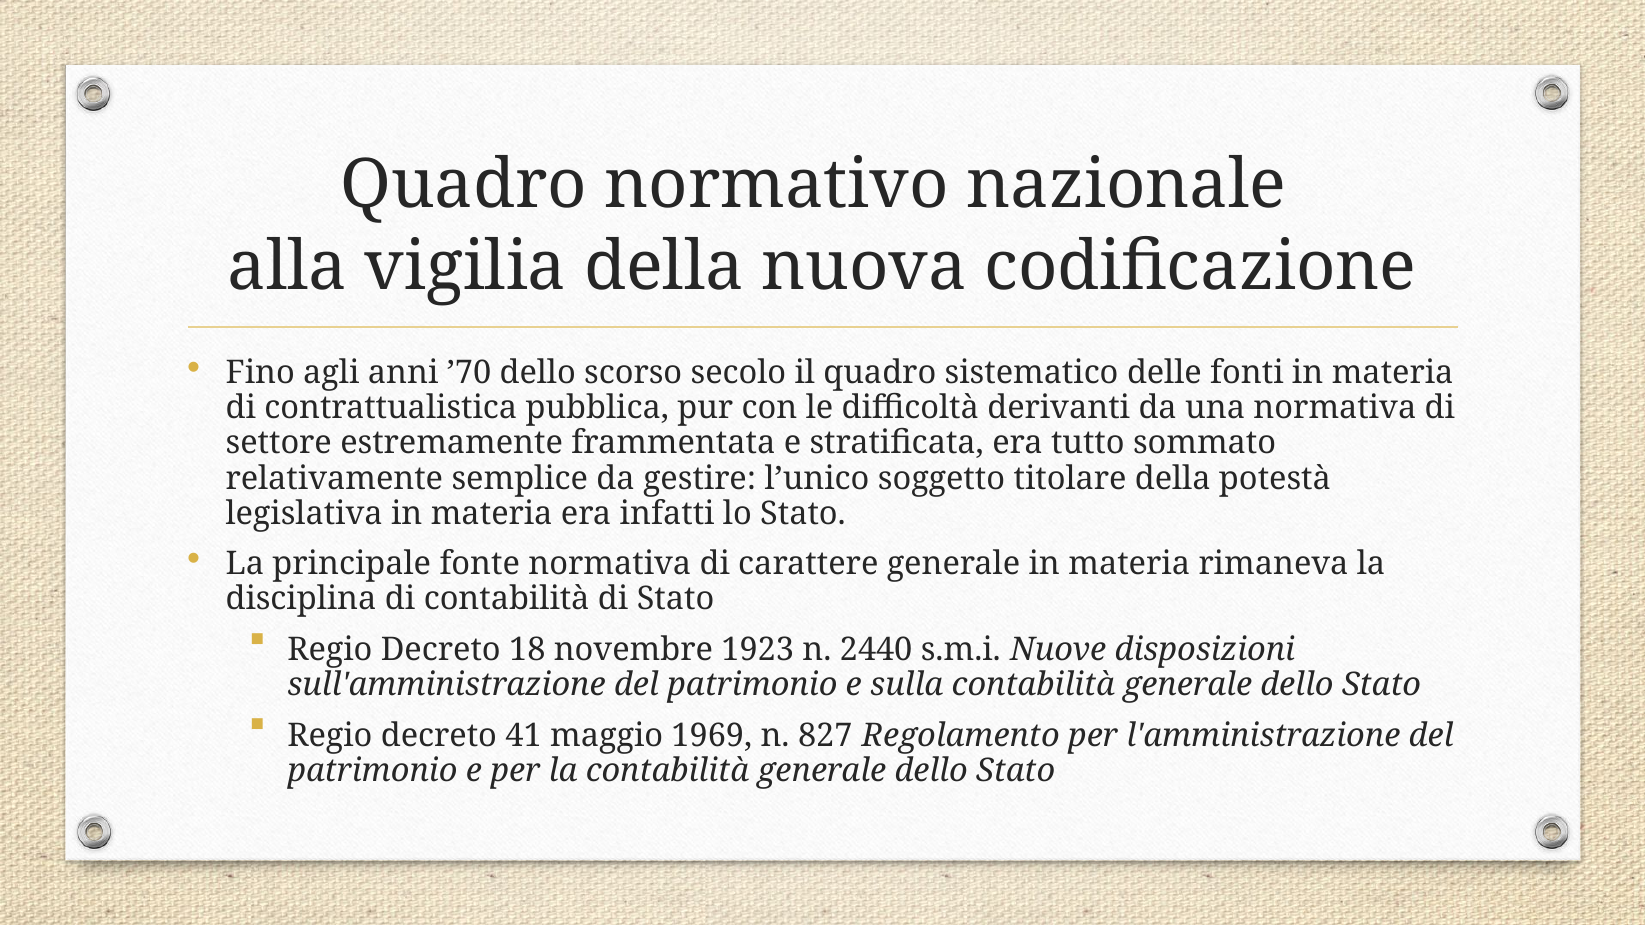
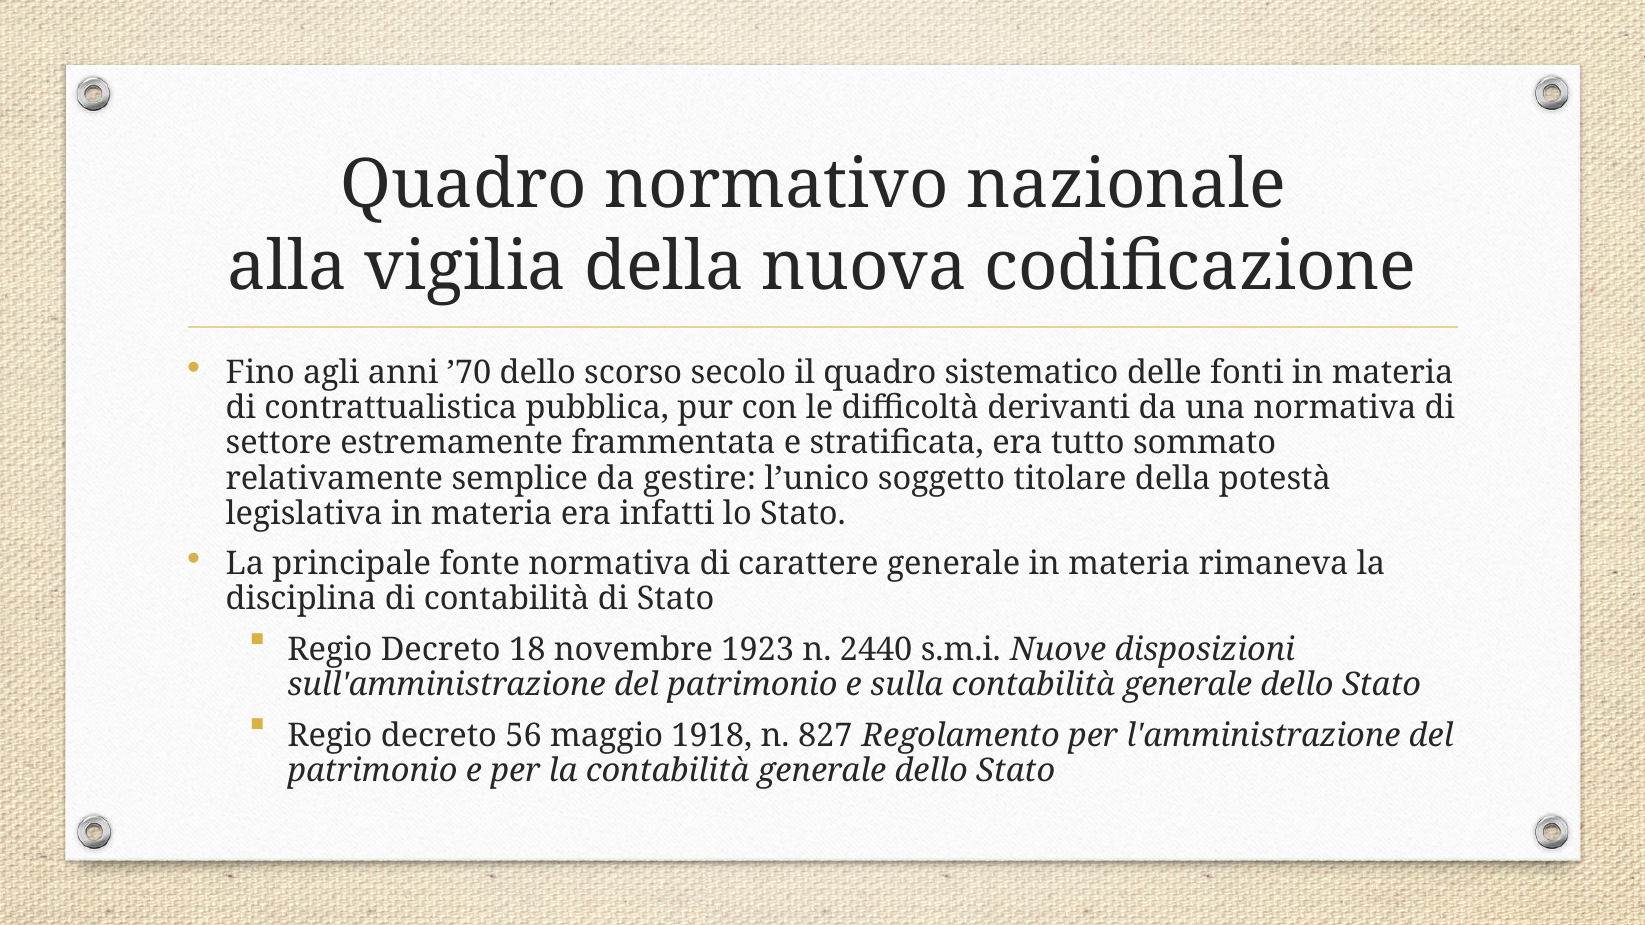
41: 41 -> 56 (524, 736)
1969: 1969 -> 1918 (712, 736)
